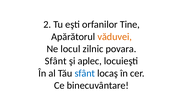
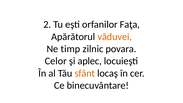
Tine: Tine -> Faţa (130, 24)
locul: locul -> timp (70, 49)
Sfânt: Sfânt -> Celor (56, 61)
sfânt colour: blue -> orange (85, 73)
